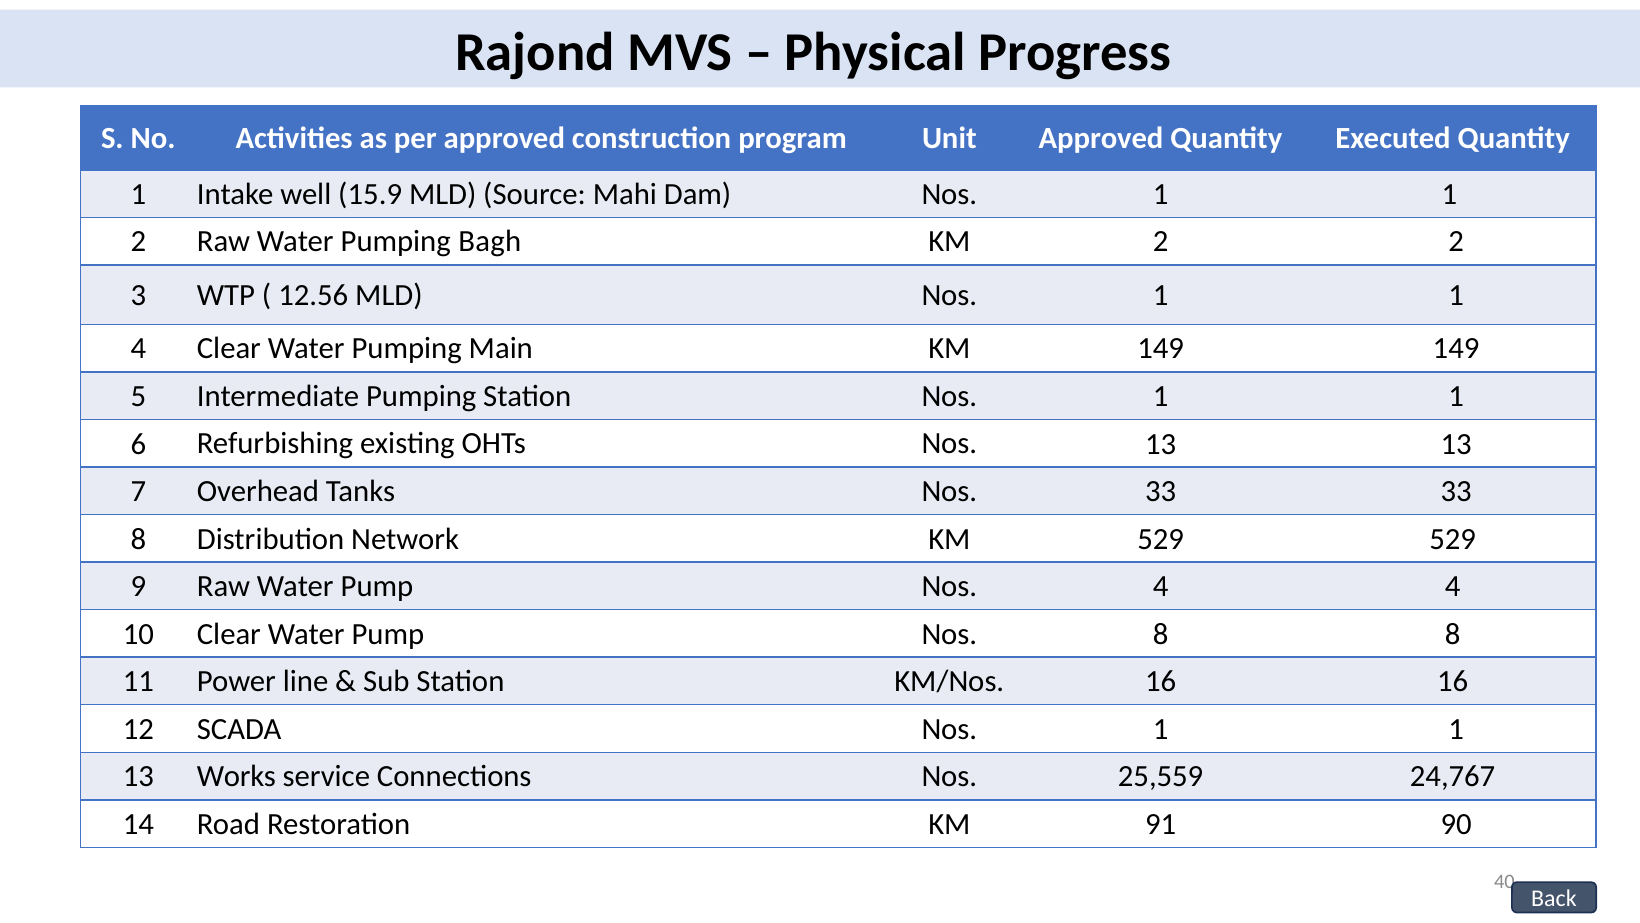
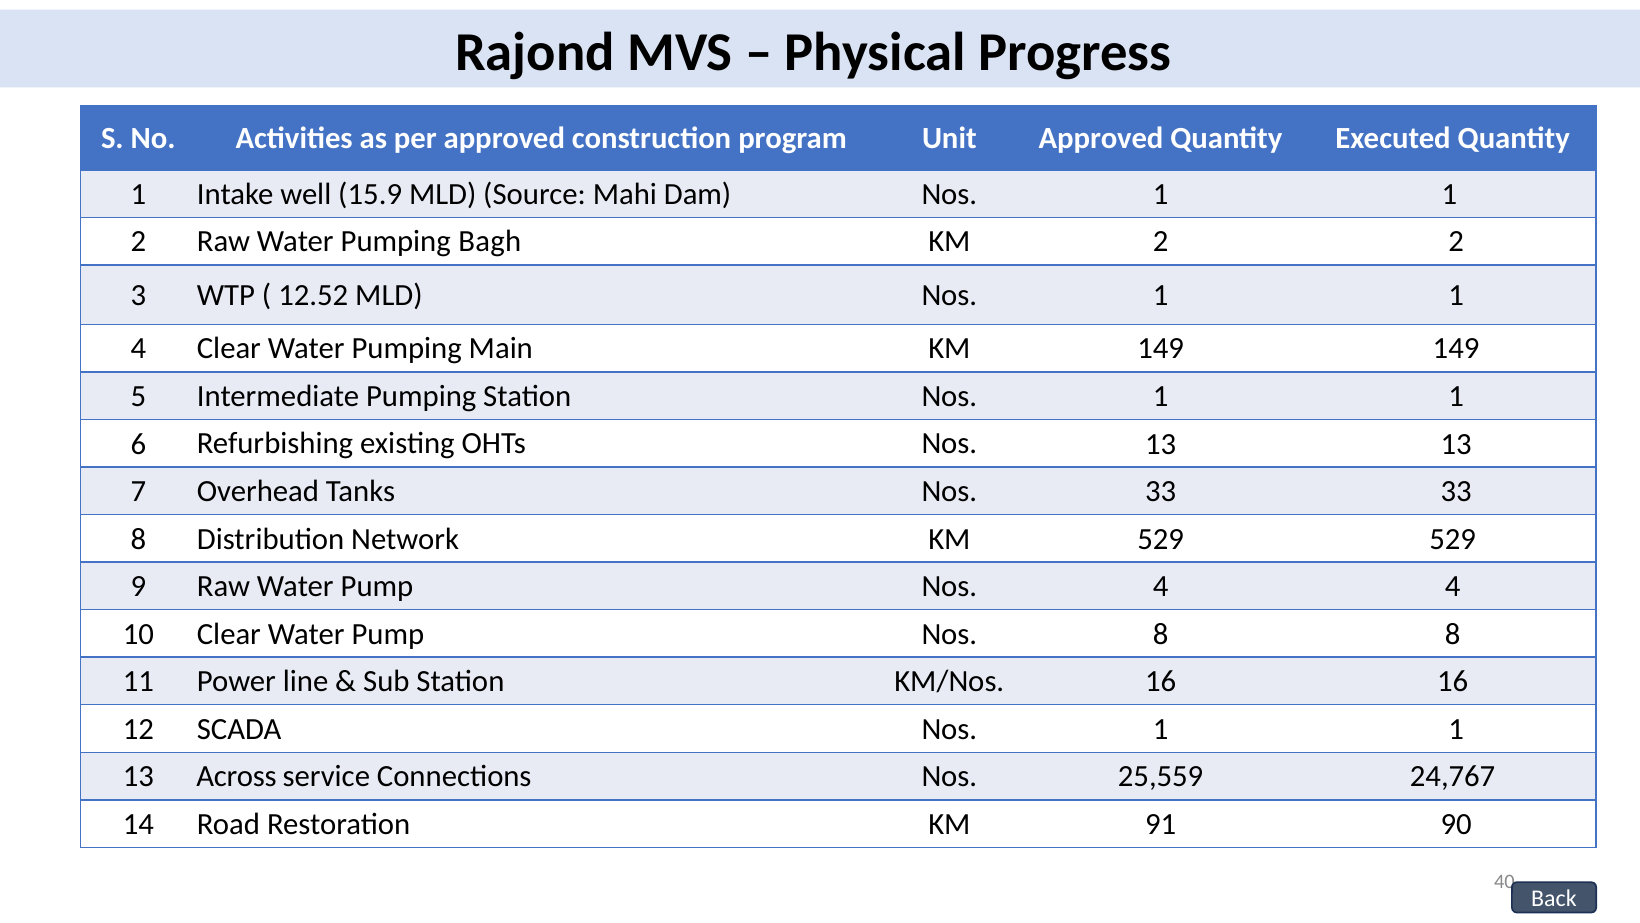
12.56: 12.56 -> 12.52 (313, 295)
Works: Works -> Across (236, 776)
